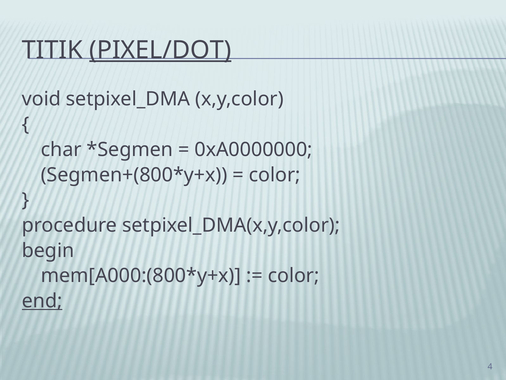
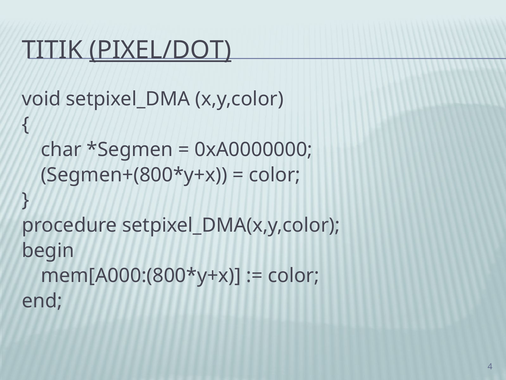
end underline: present -> none (42, 301)
